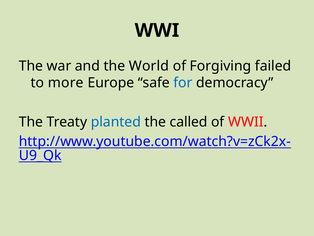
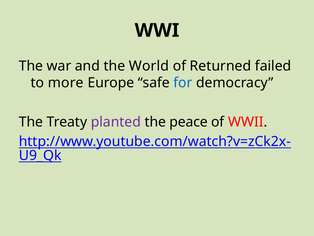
Forgiving: Forgiving -> Returned (220, 66)
planted colour: blue -> purple (116, 122)
called: called -> peace (189, 122)
